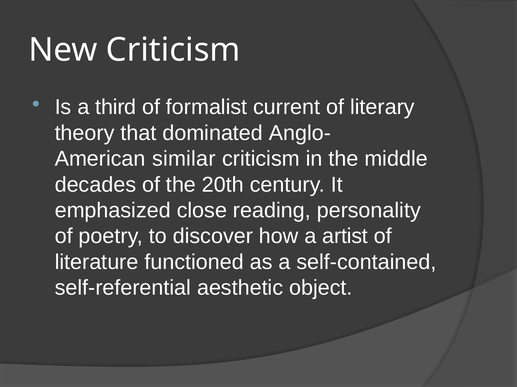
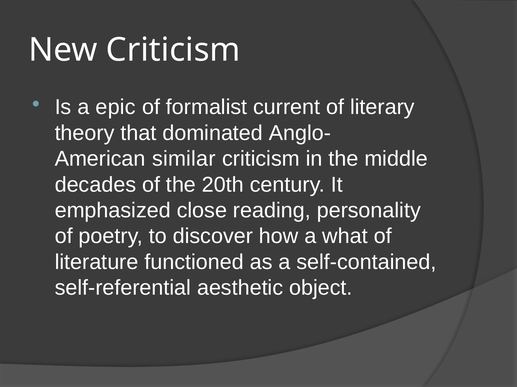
third: third -> epic (116, 107)
artist: artist -> what (345, 237)
